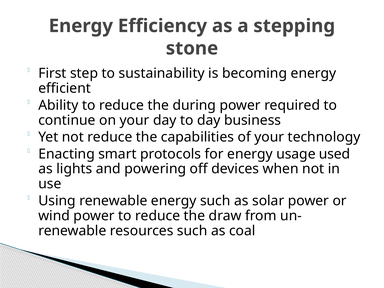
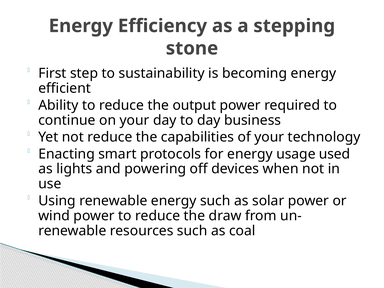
during: during -> output (194, 105)
